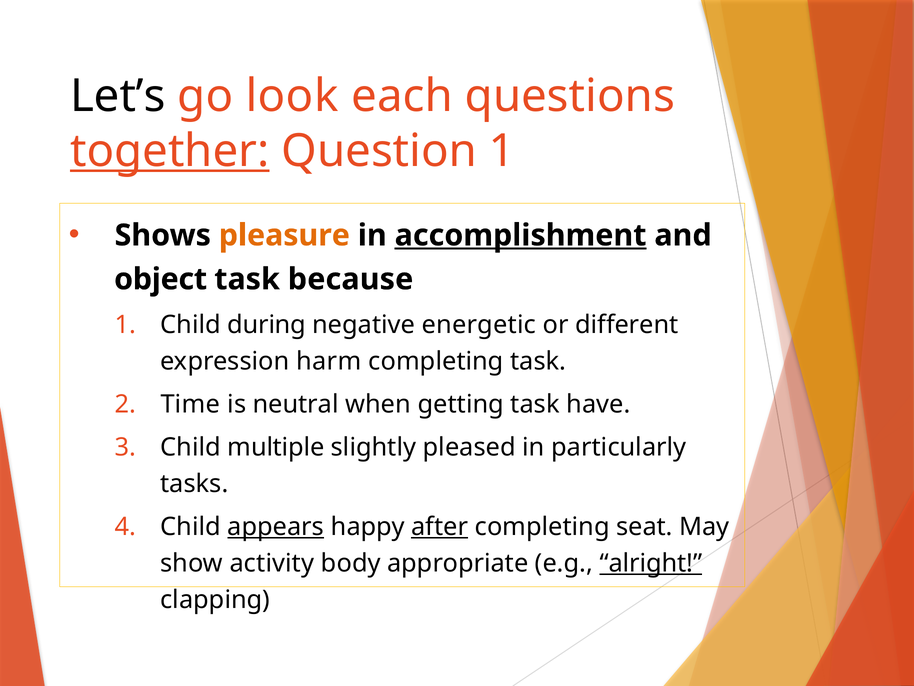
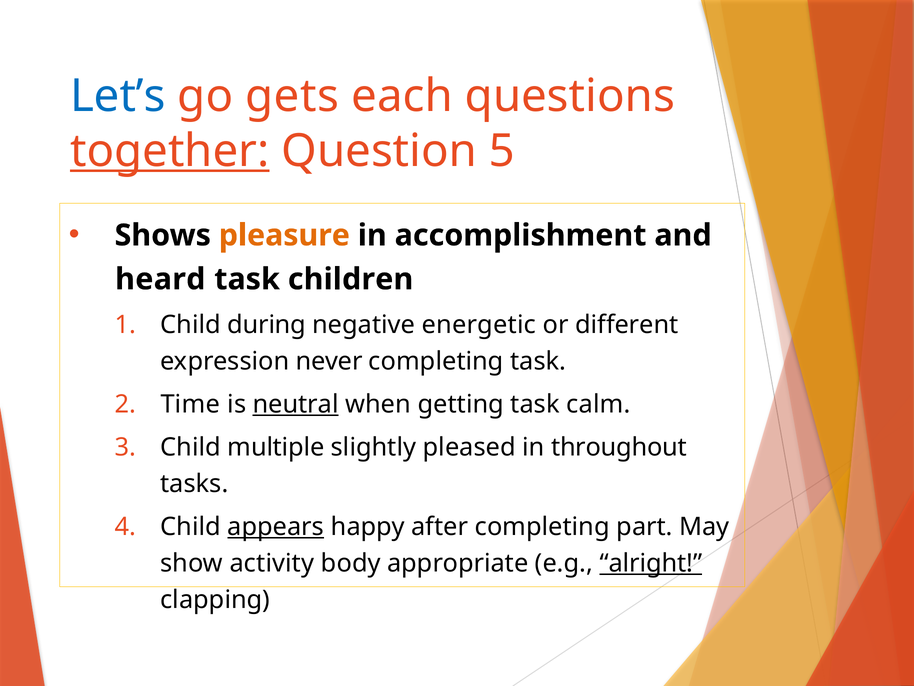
Let’s colour: black -> blue (118, 96)
look: look -> gets (292, 96)
Question 1: 1 -> 5 (502, 151)
accomplishment underline: present -> none (521, 235)
object: object -> heard (160, 279)
because: because -> children (351, 279)
harm: harm -> never (329, 361)
neutral underline: none -> present (296, 404)
have: have -> calm (598, 404)
particularly: particularly -> throughout (619, 447)
after underline: present -> none (440, 526)
seat: seat -> part (645, 526)
